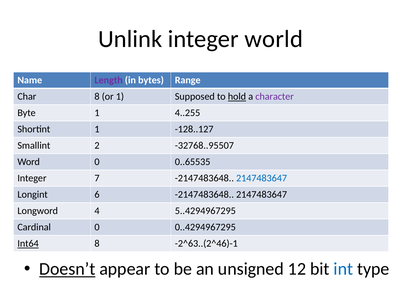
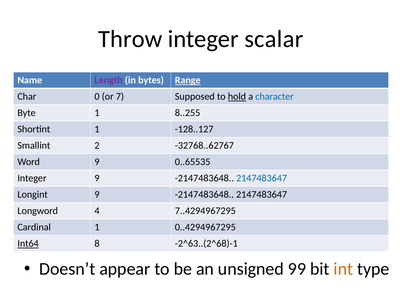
Unlink: Unlink -> Throw (130, 39)
world: world -> scalar (274, 39)
Range underline: none -> present (188, 80)
Char 8: 8 -> 0 (97, 96)
or 1: 1 -> 7 (120, 96)
character colour: purple -> blue (275, 96)
4..255: 4..255 -> 8..255 (188, 113)
-32768..95507: -32768..95507 -> -32768..62767 (204, 145)
Word 0: 0 -> 9 (97, 162)
Integer 7: 7 -> 9 (97, 178)
Longint 6: 6 -> 9 (97, 194)
5..4294967295: 5..4294967295 -> 7..4294967295 (205, 211)
Cardinal 0: 0 -> 1 (97, 227)
-2^63..(2^46)-1: -2^63..(2^46)-1 -> -2^63..(2^68)-1 (206, 243)
Doesn’t underline: present -> none (67, 269)
12: 12 -> 99 (297, 269)
int colour: blue -> orange (343, 269)
